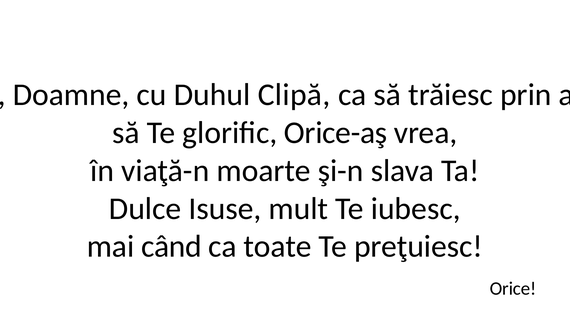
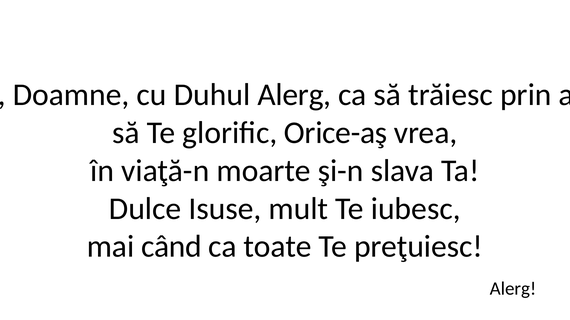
Duhul Clipă: Clipă -> Alerg (294, 95)
Orice: Orice -> Alerg (513, 289)
